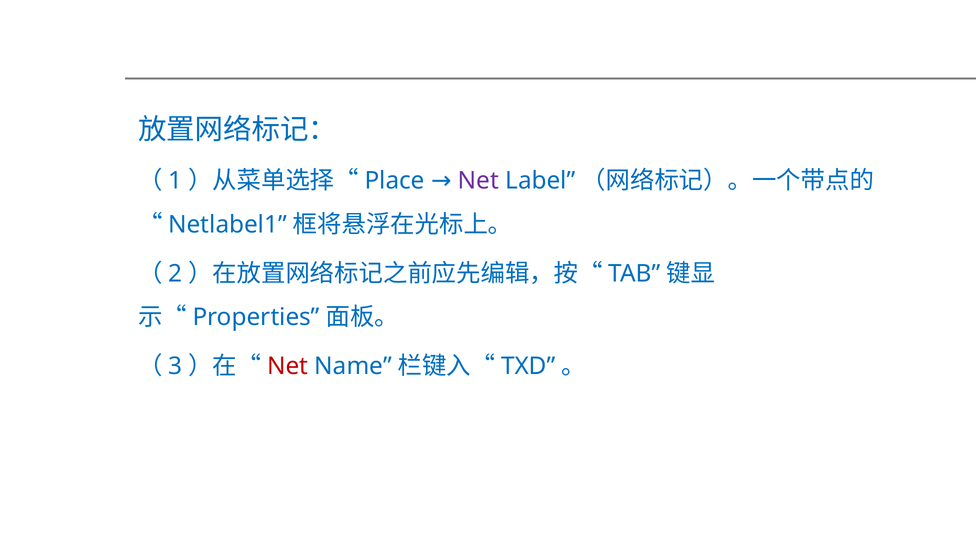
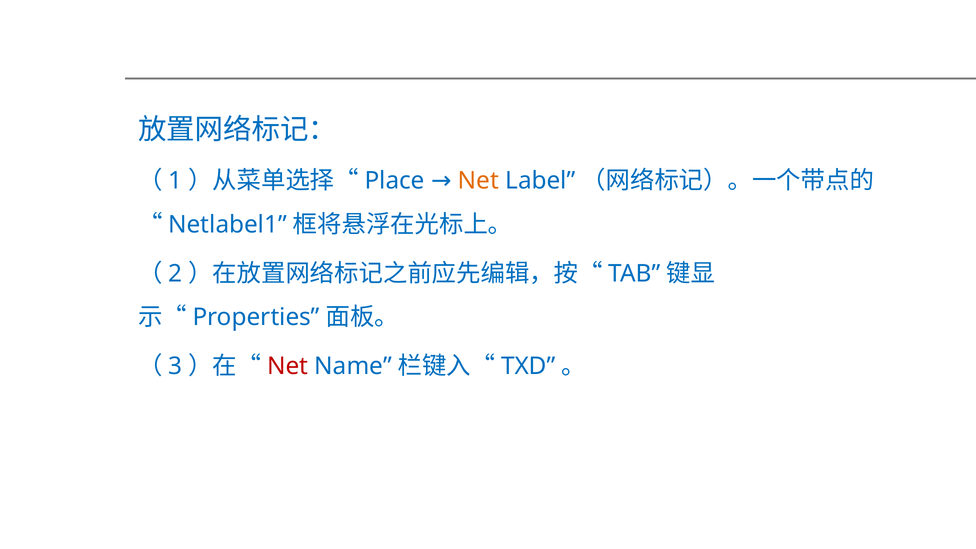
Net colour: purple -> orange (478, 181)
